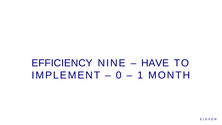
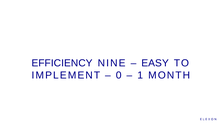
HAVE: HAVE -> EASY (155, 63)
